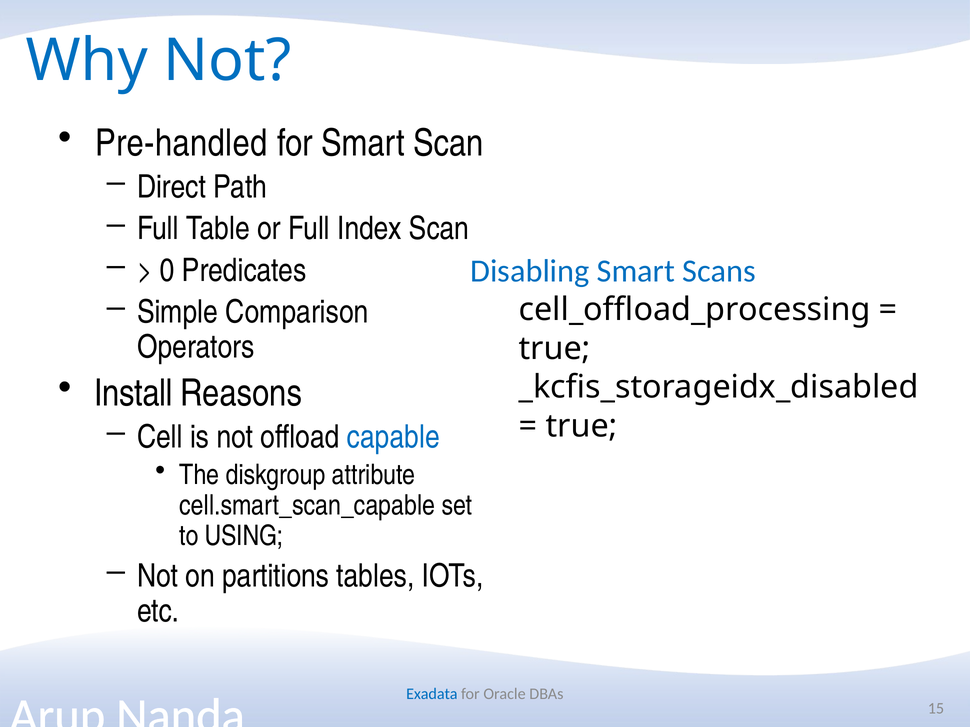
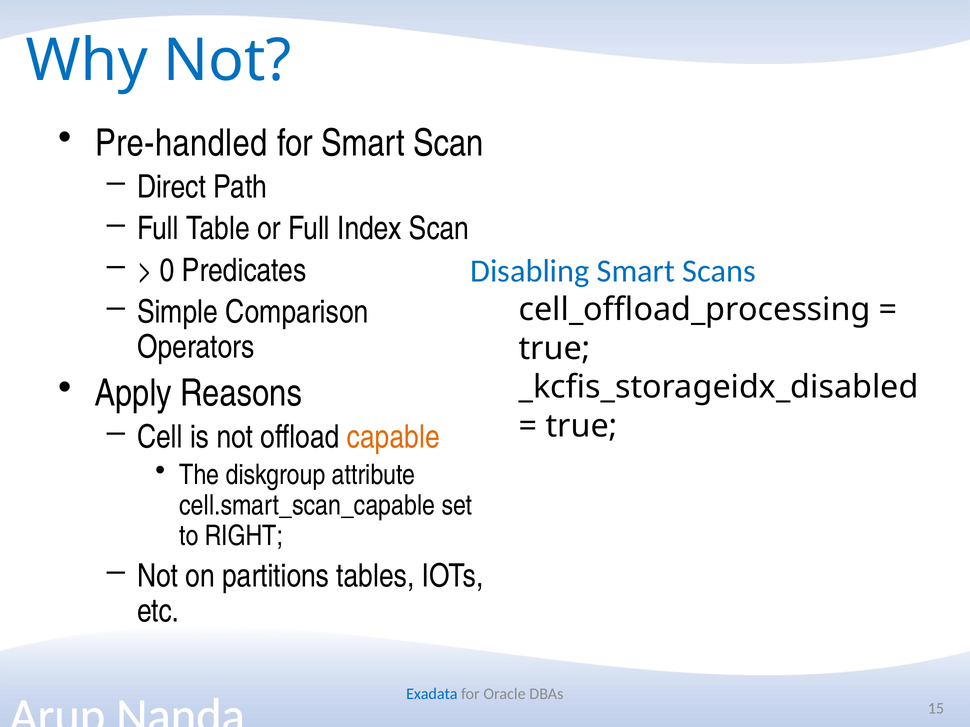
Install: Install -> Apply (133, 393)
capable colour: blue -> orange (393, 437)
USING: USING -> RIGHT (244, 537)
